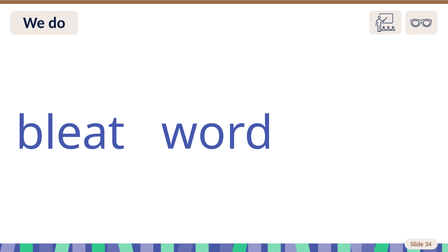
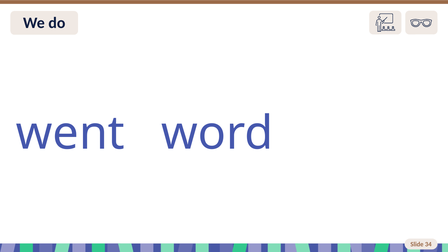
bleat: bleat -> went (70, 134)
